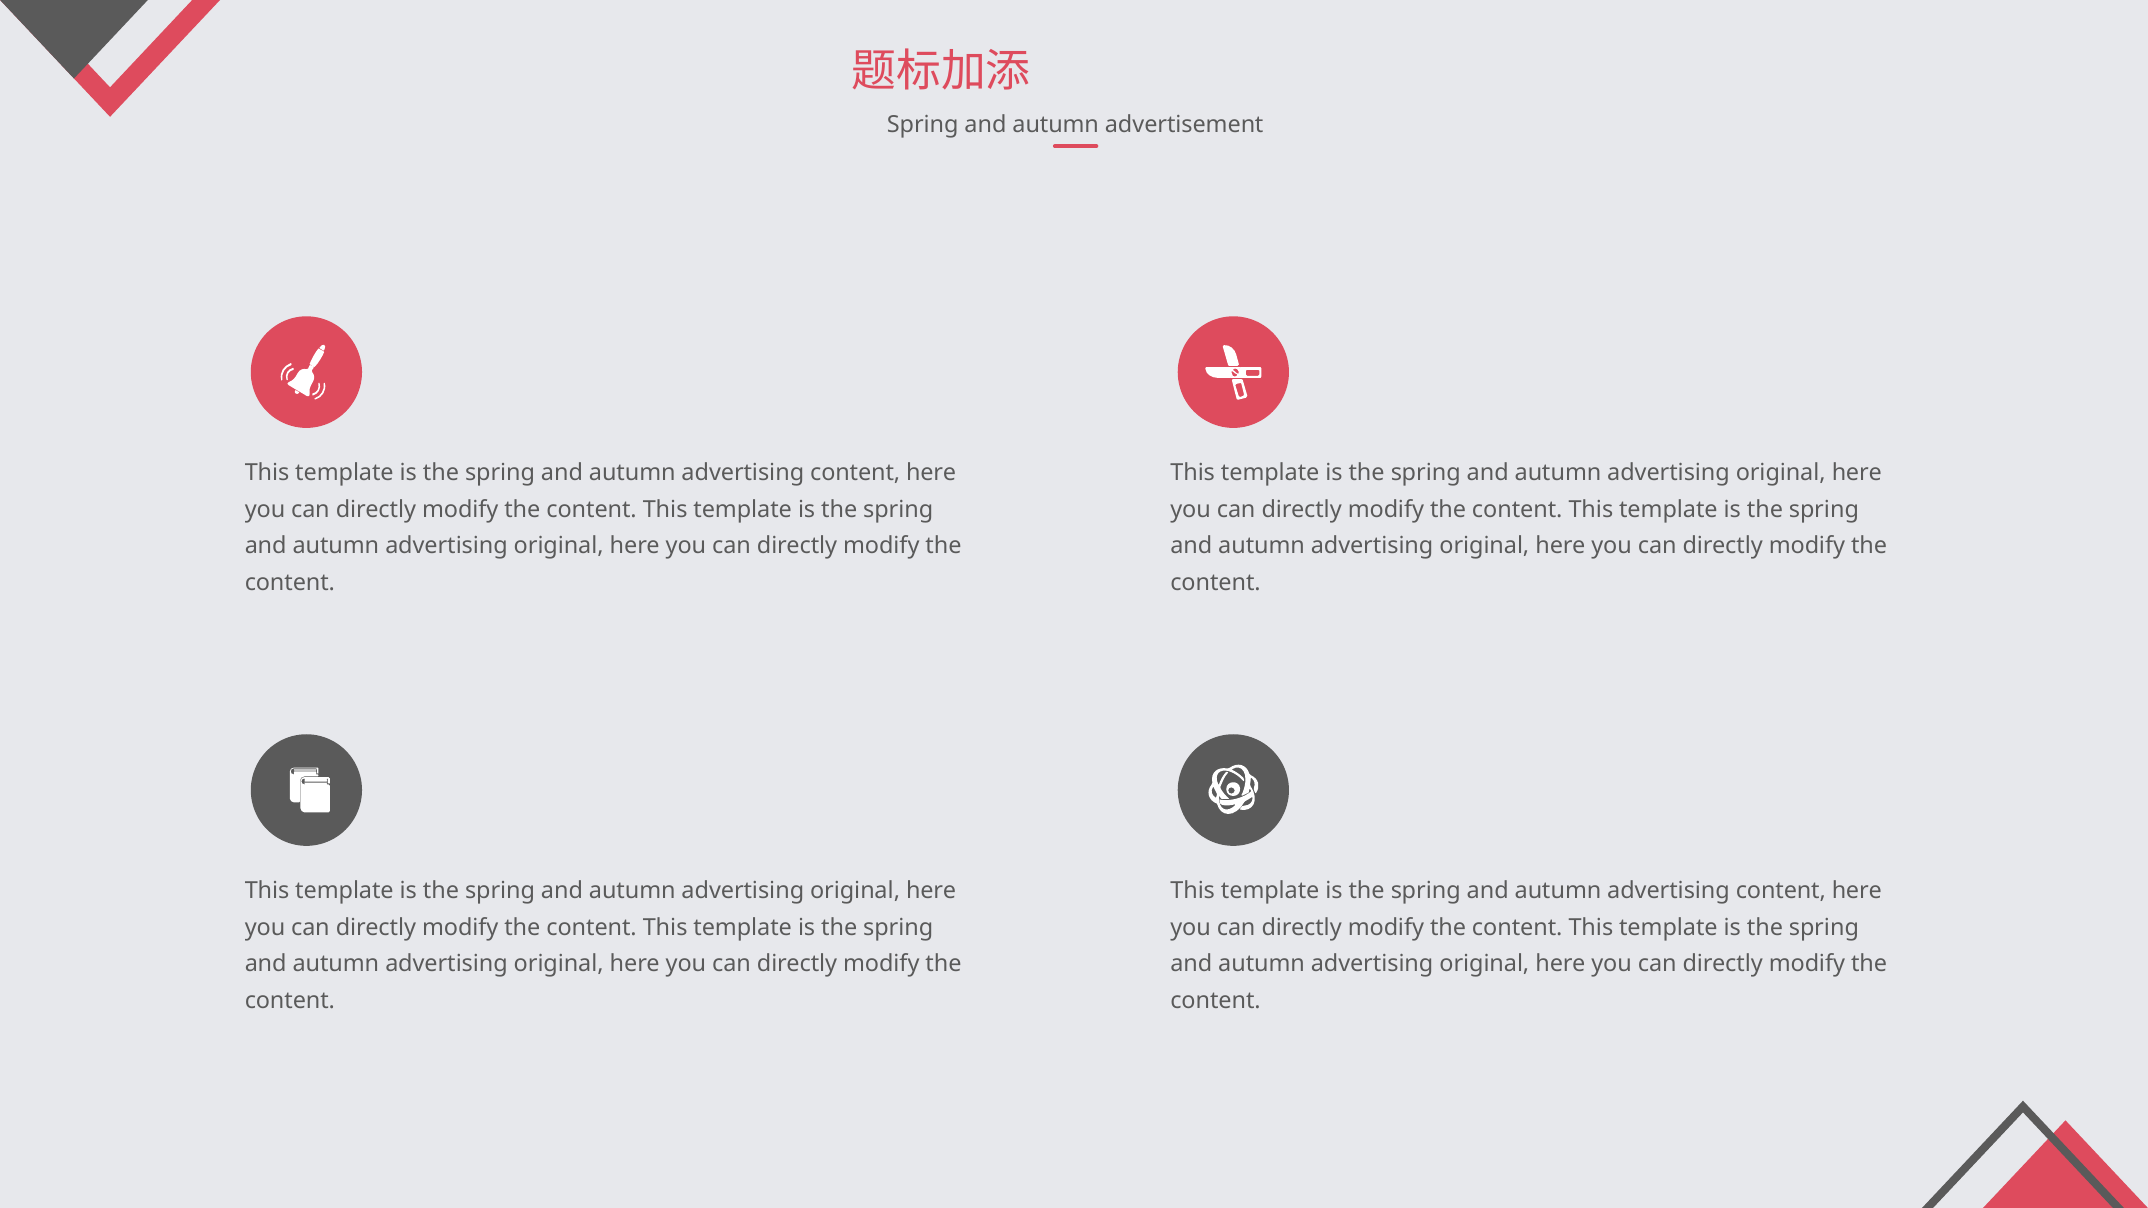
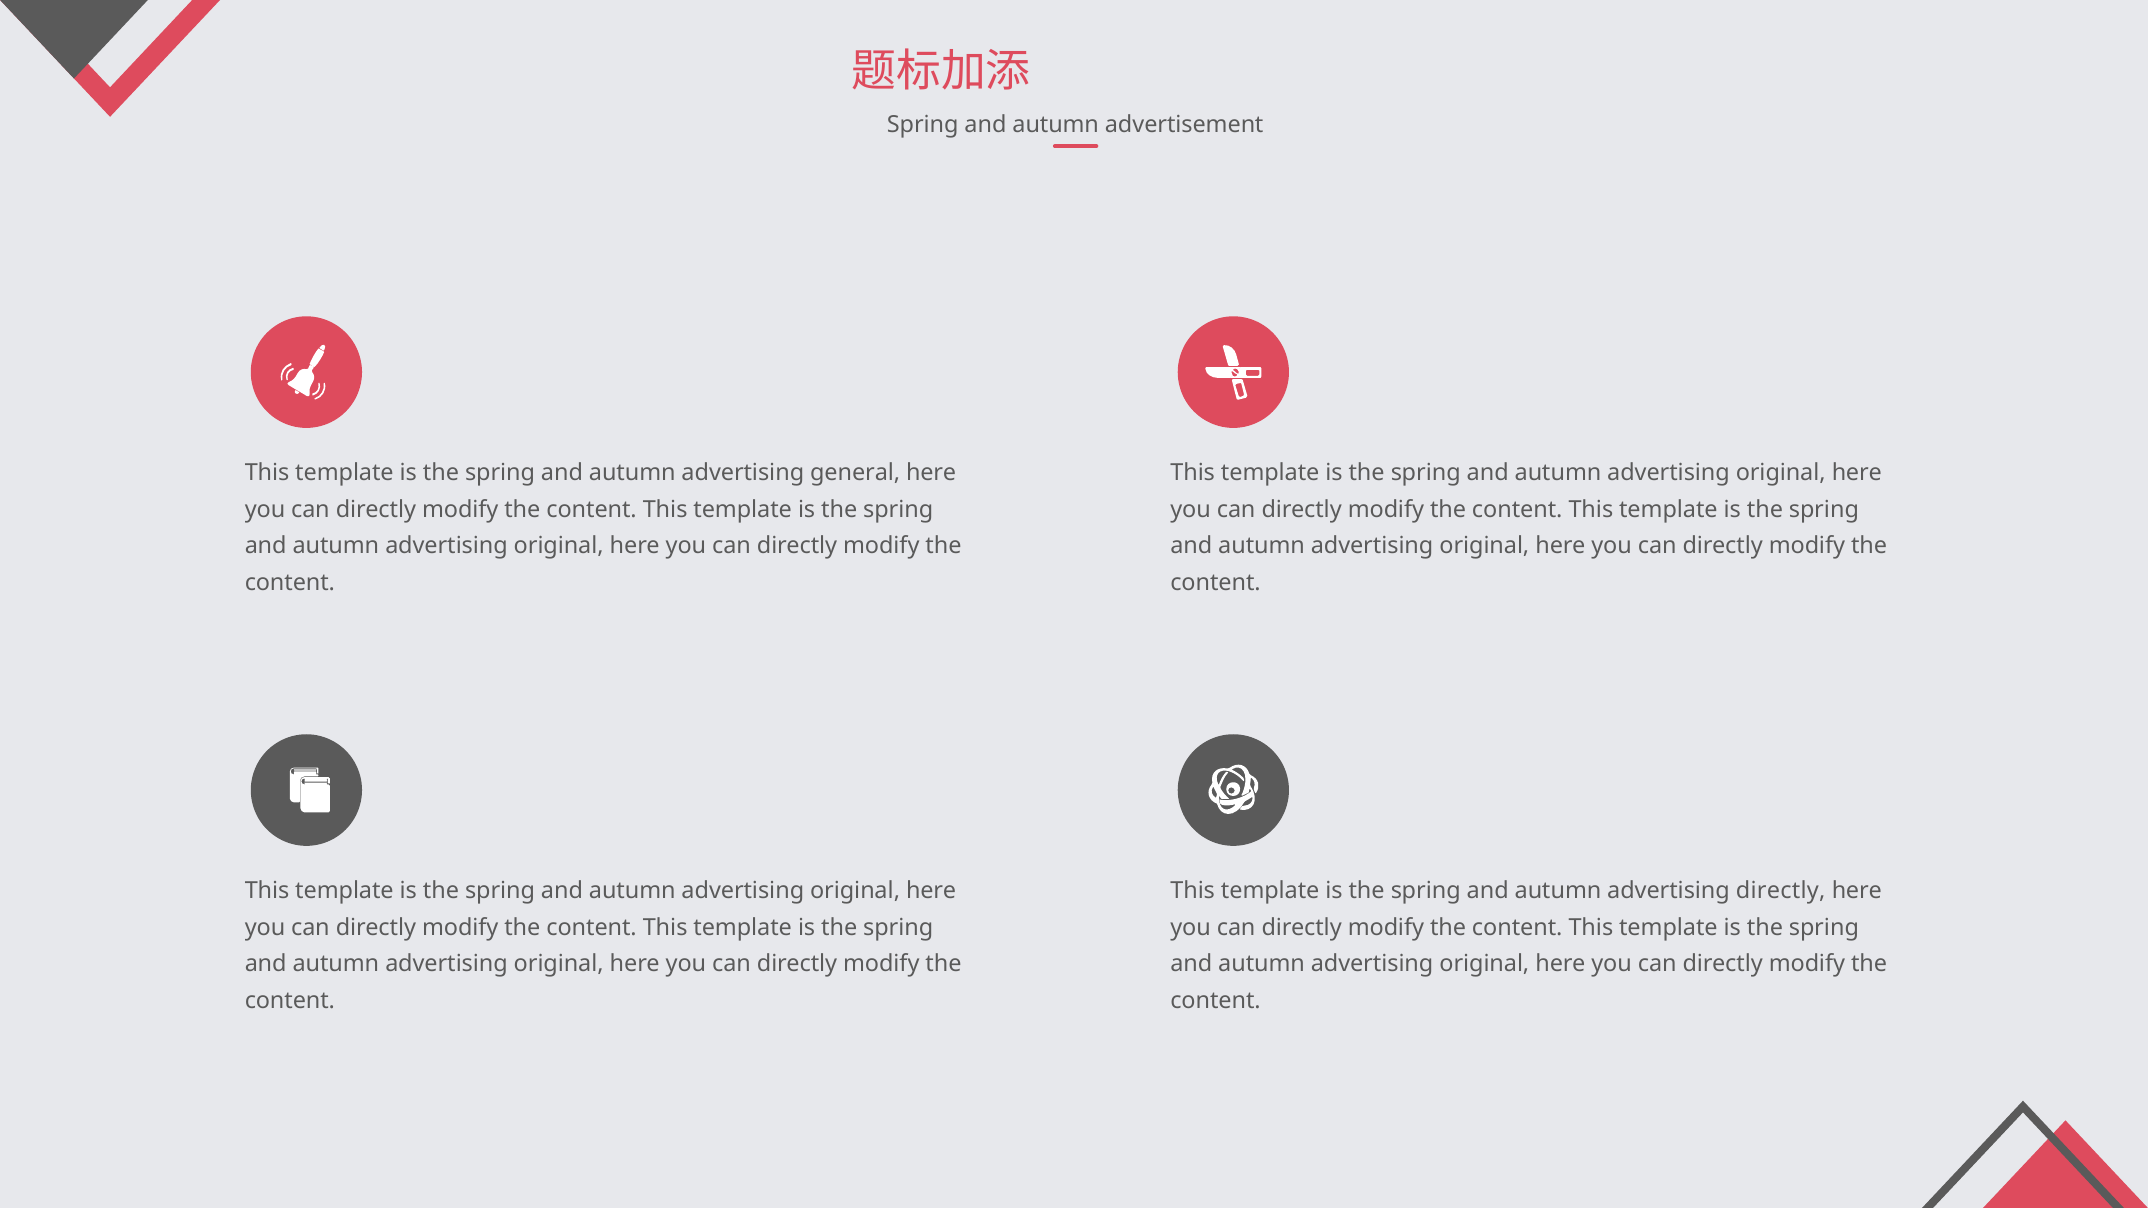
content: content -> general (855, 473)
content: content -> directly (1781, 891)
